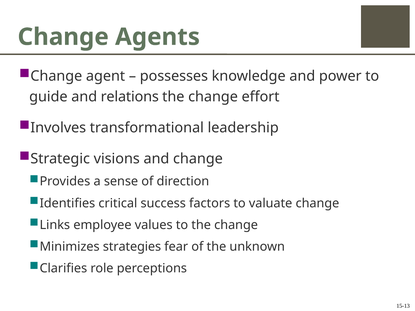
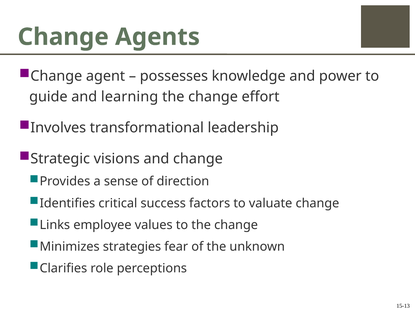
relations: relations -> learning (130, 97)
